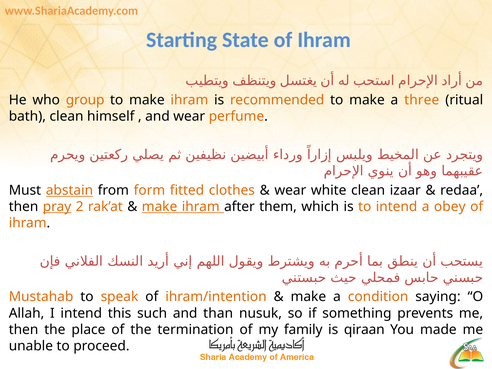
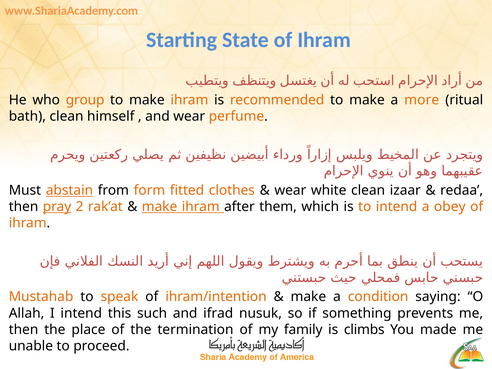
three: three -> more (422, 100)
than: than -> ifrad (218, 313)
qiraan: qiraan -> climbs (364, 330)
